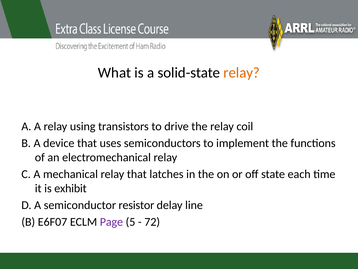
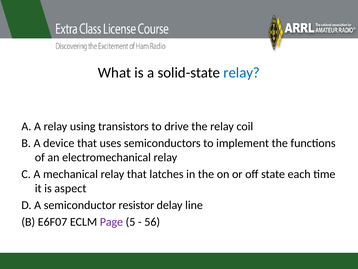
relay colour: orange -> blue (242, 73)
exhibit: exhibit -> aspect (70, 188)
72: 72 -> 56 (152, 222)
